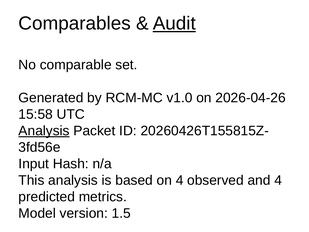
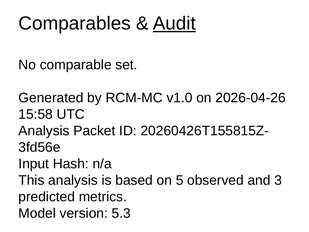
Analysis underline: present -> none (44, 131)
on 4: 4 -> 5 (180, 180)
and 4: 4 -> 3 (278, 180)
1.5: 1.5 -> 5.3 (121, 213)
